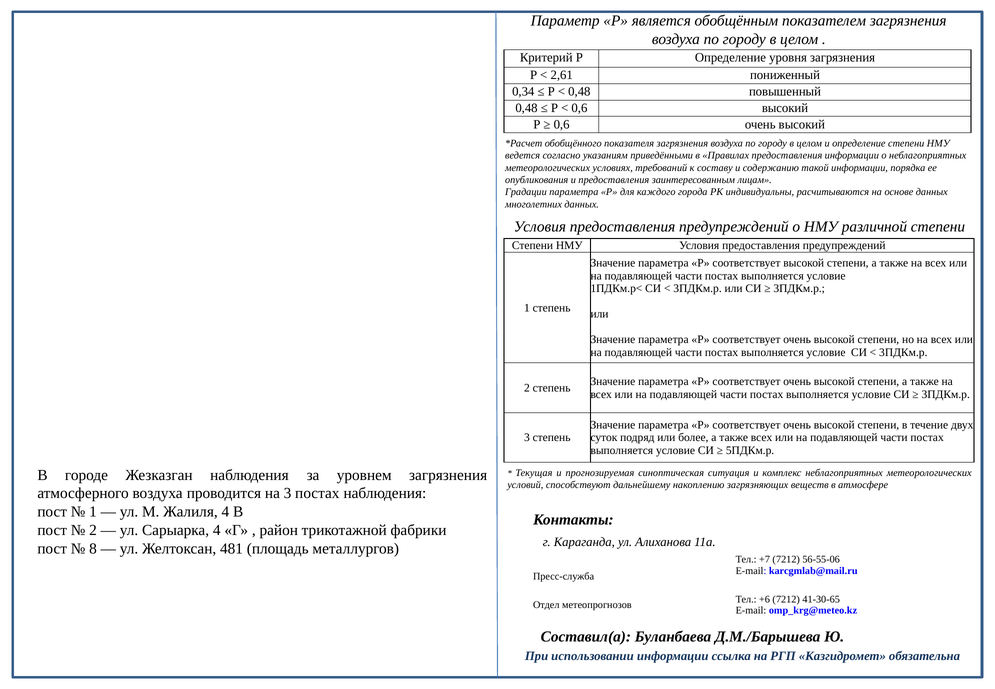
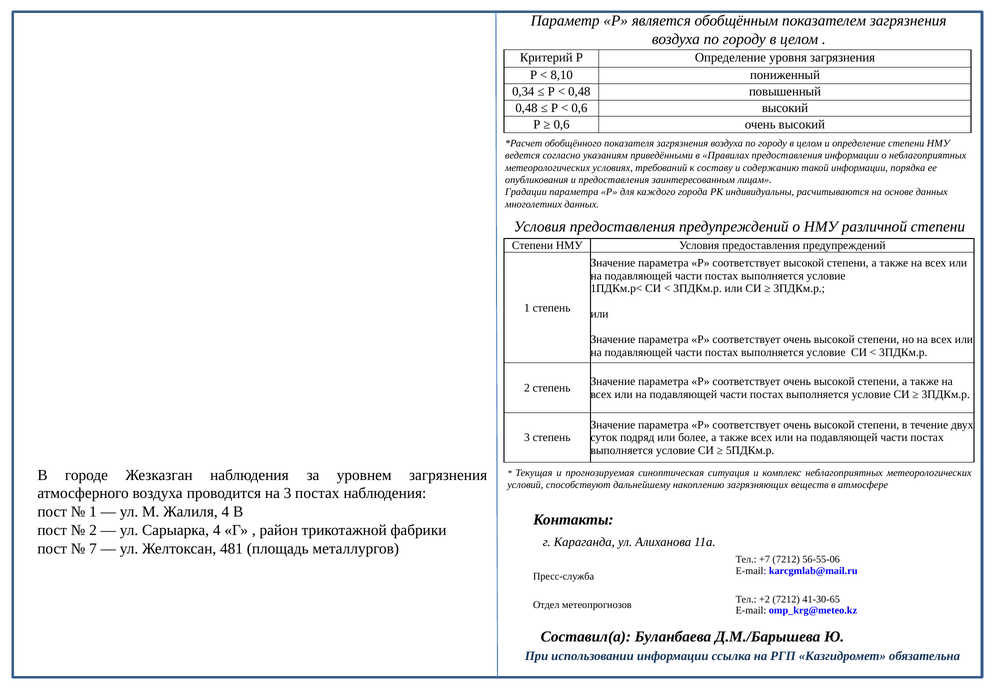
2,61: 2,61 -> 8,10 (562, 75)
8: 8 -> 7 (93, 548)
+6: +6 -> +2 (765, 599)
